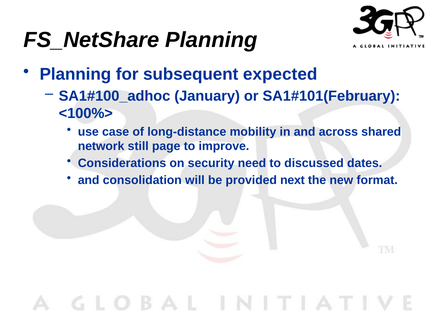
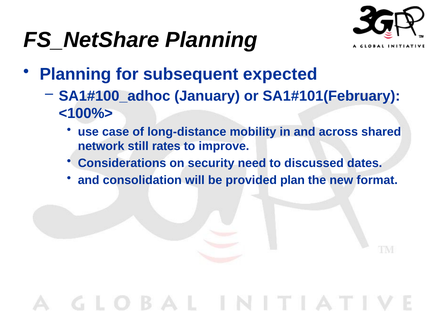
page: page -> rates (166, 146)
next: next -> plan (292, 180)
